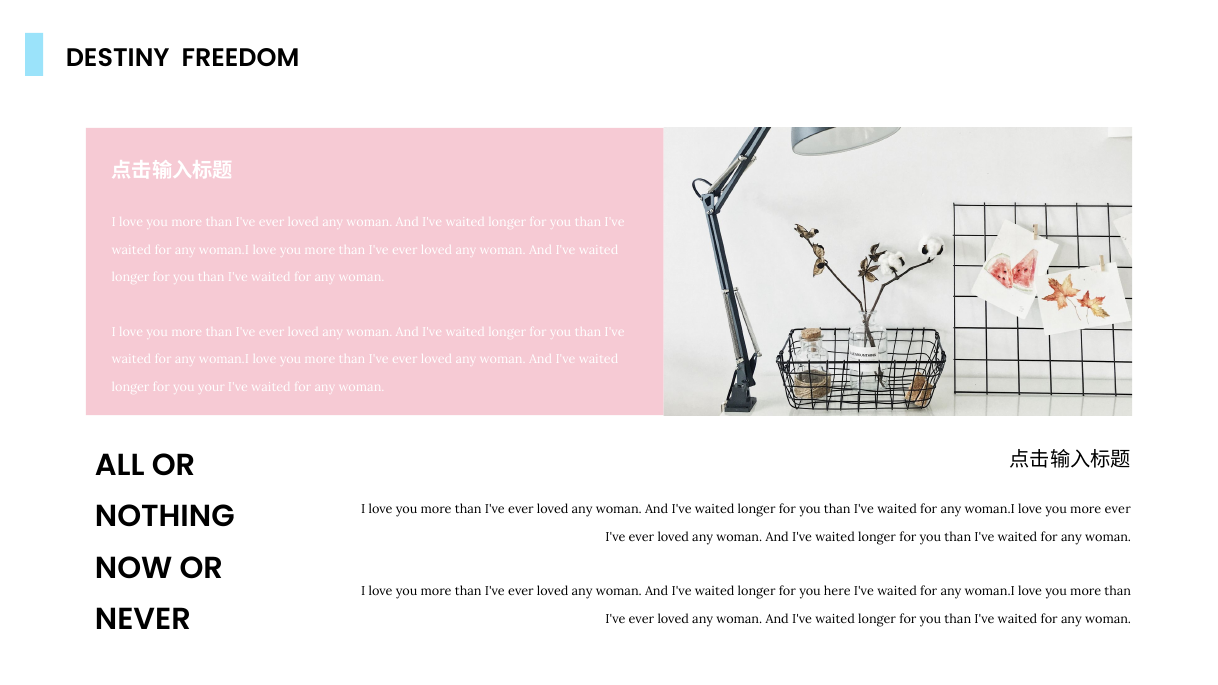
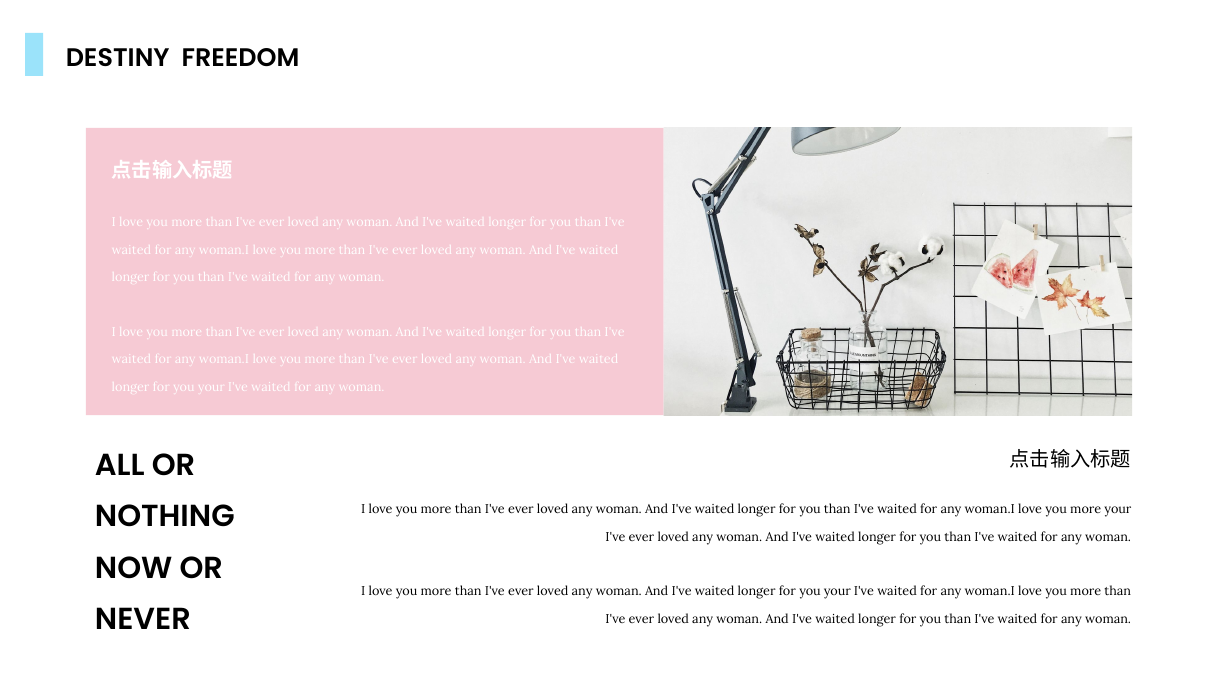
more ever: ever -> your (1118, 510)
here: here -> your (837, 592)
